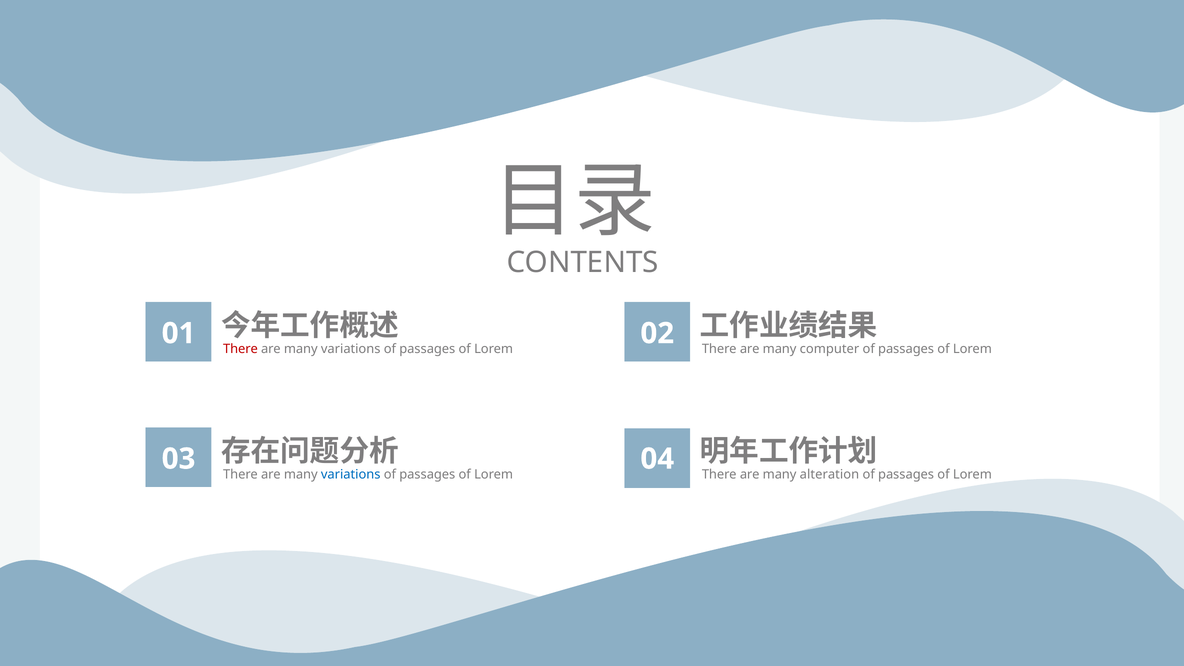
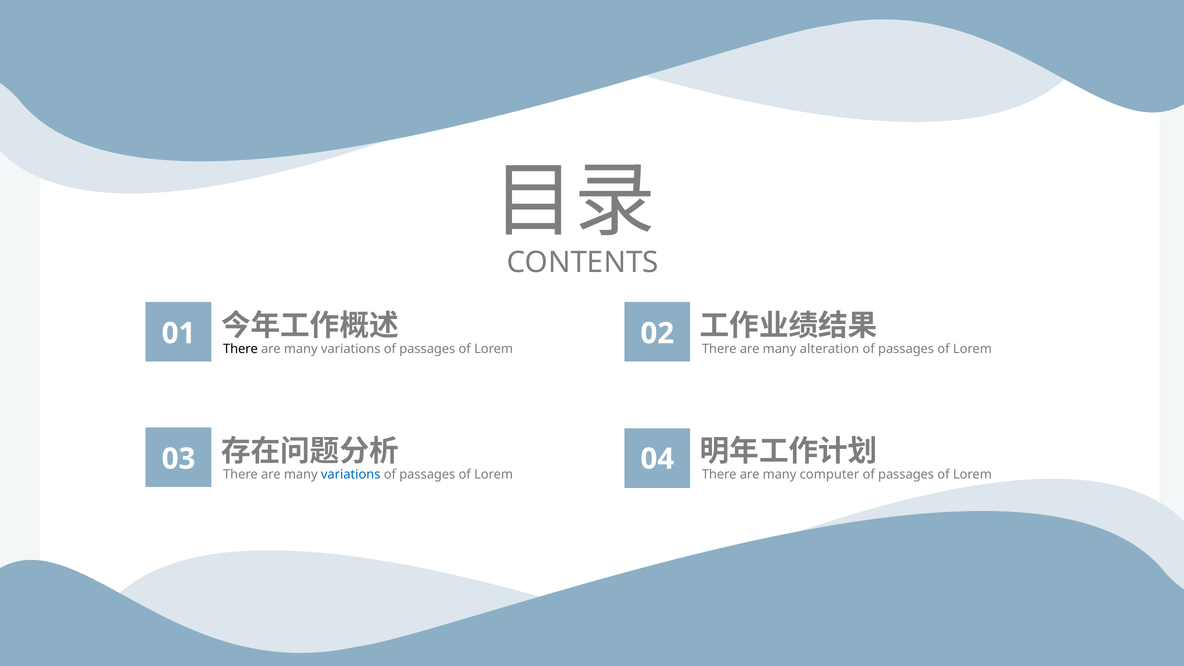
There colour: red -> black (240, 349)
computer: computer -> alteration (829, 349)
alteration: alteration -> computer (829, 474)
